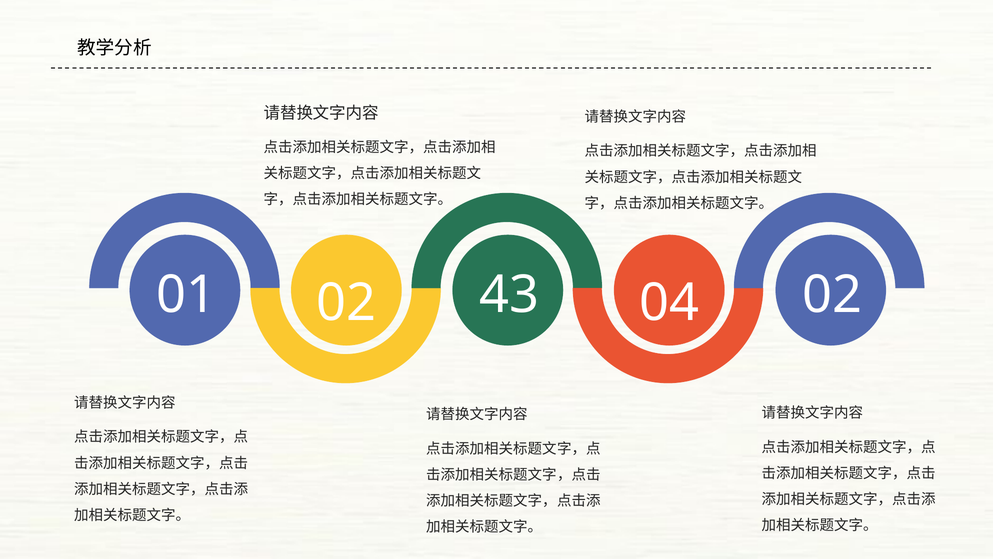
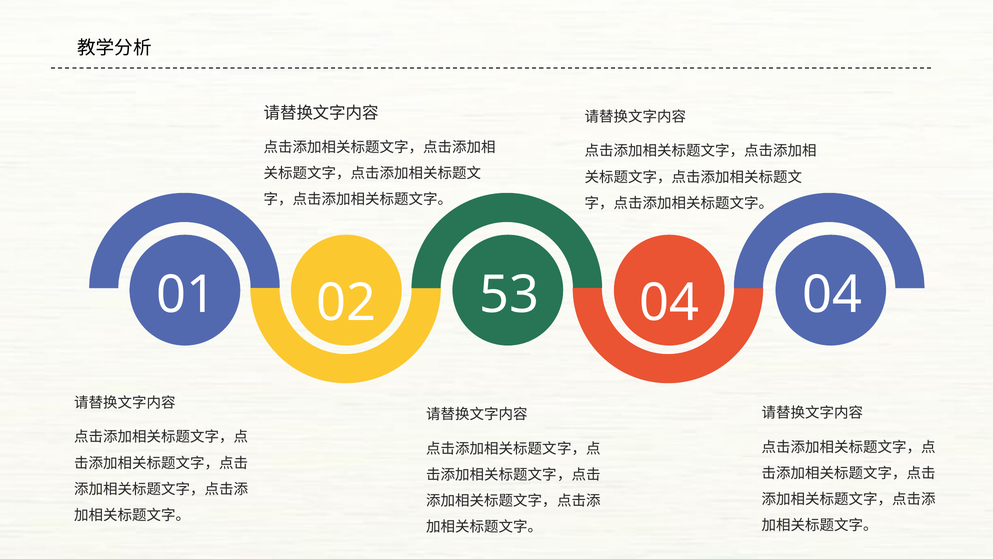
43: 43 -> 53 (509, 295)
04 02: 02 -> 04 (832, 295)
